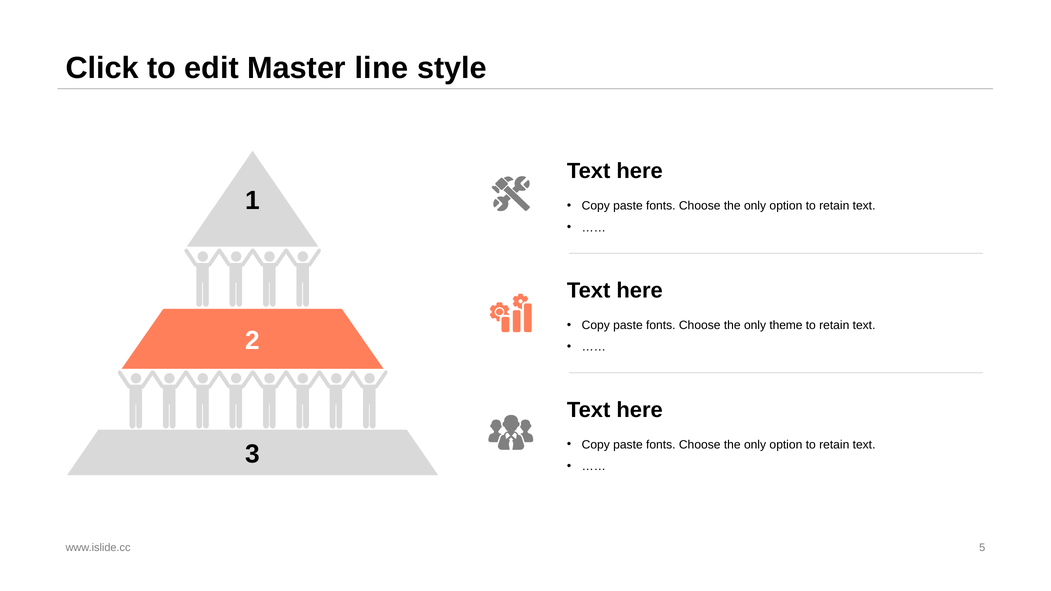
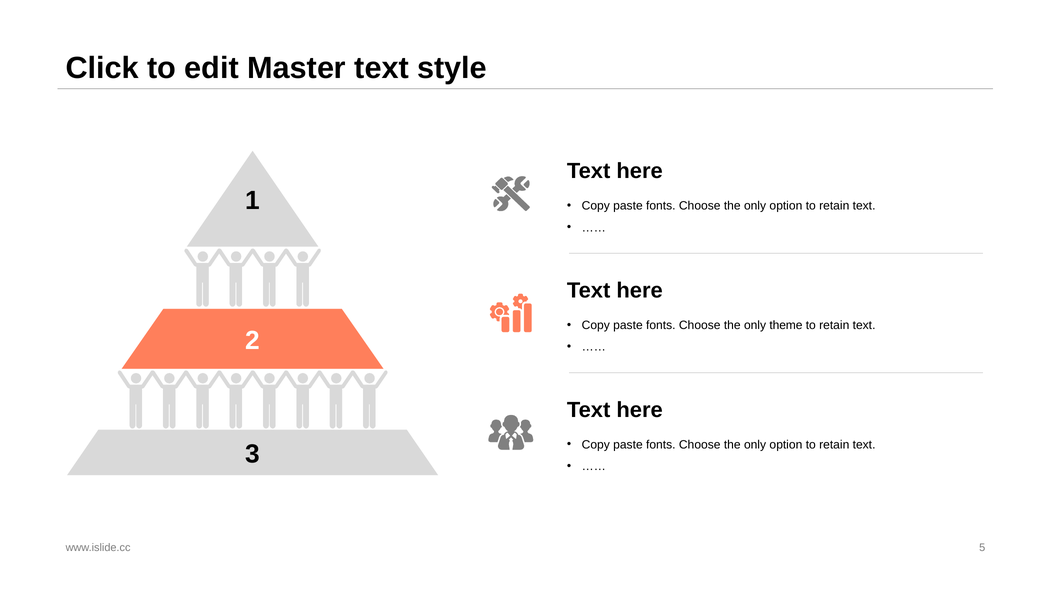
Master line: line -> text (382, 68)
